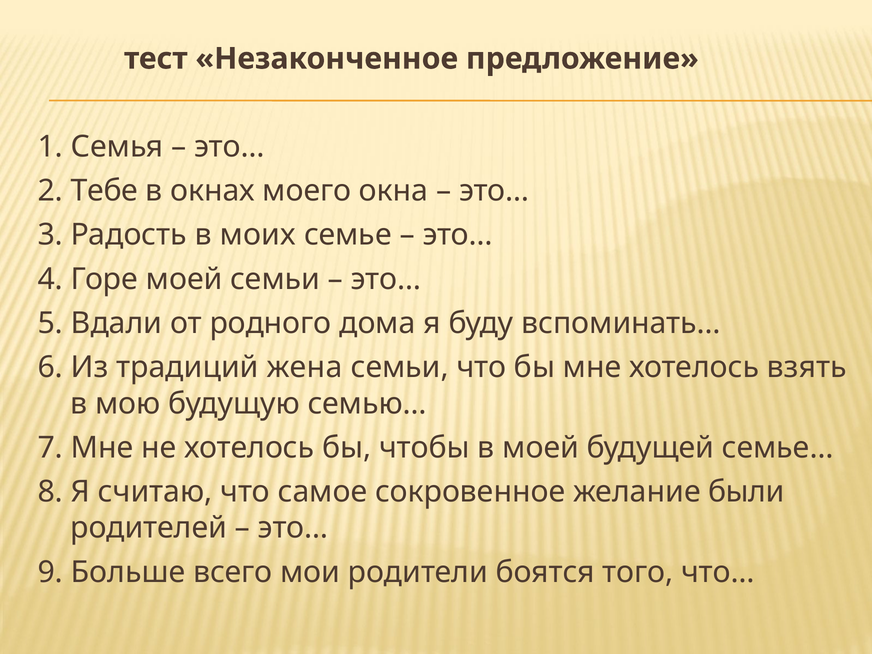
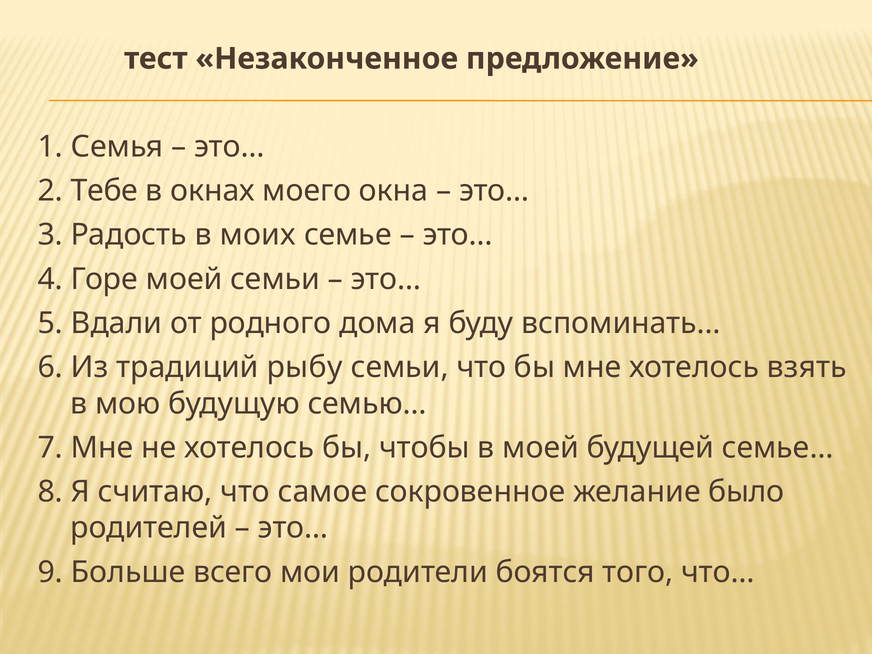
жена: жена -> рыбу (305, 367)
были: были -> было (746, 492)
